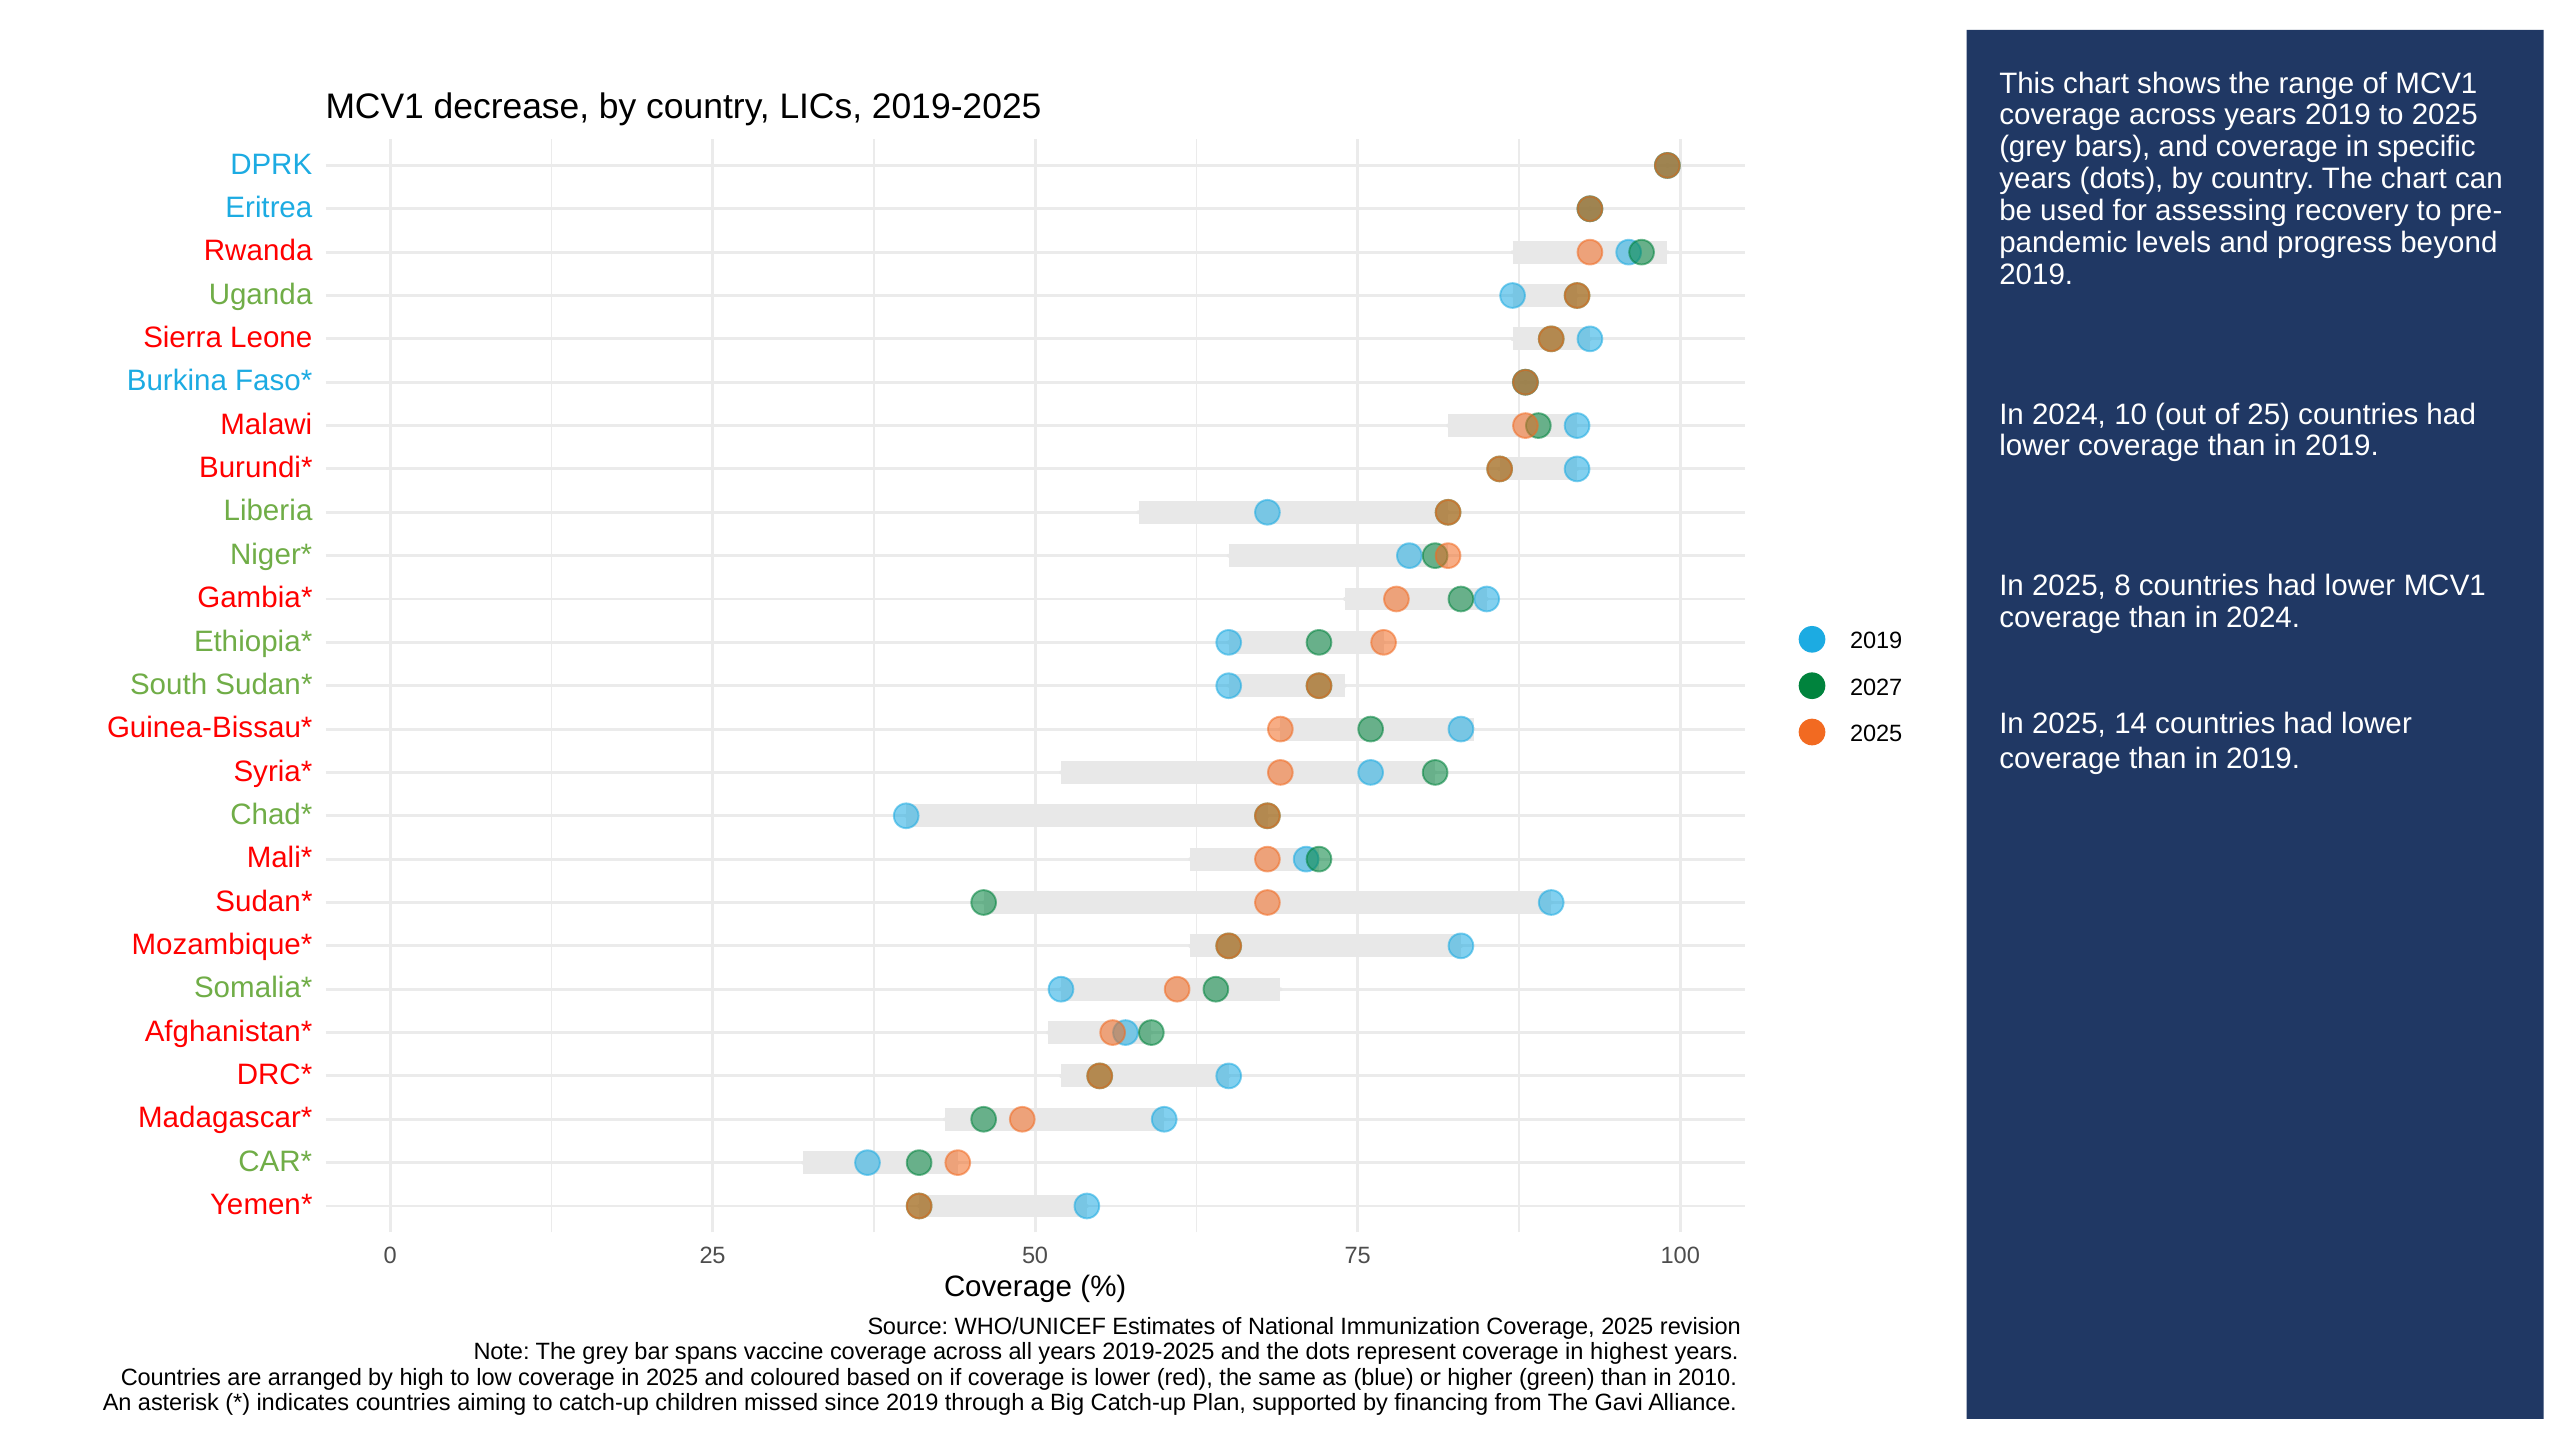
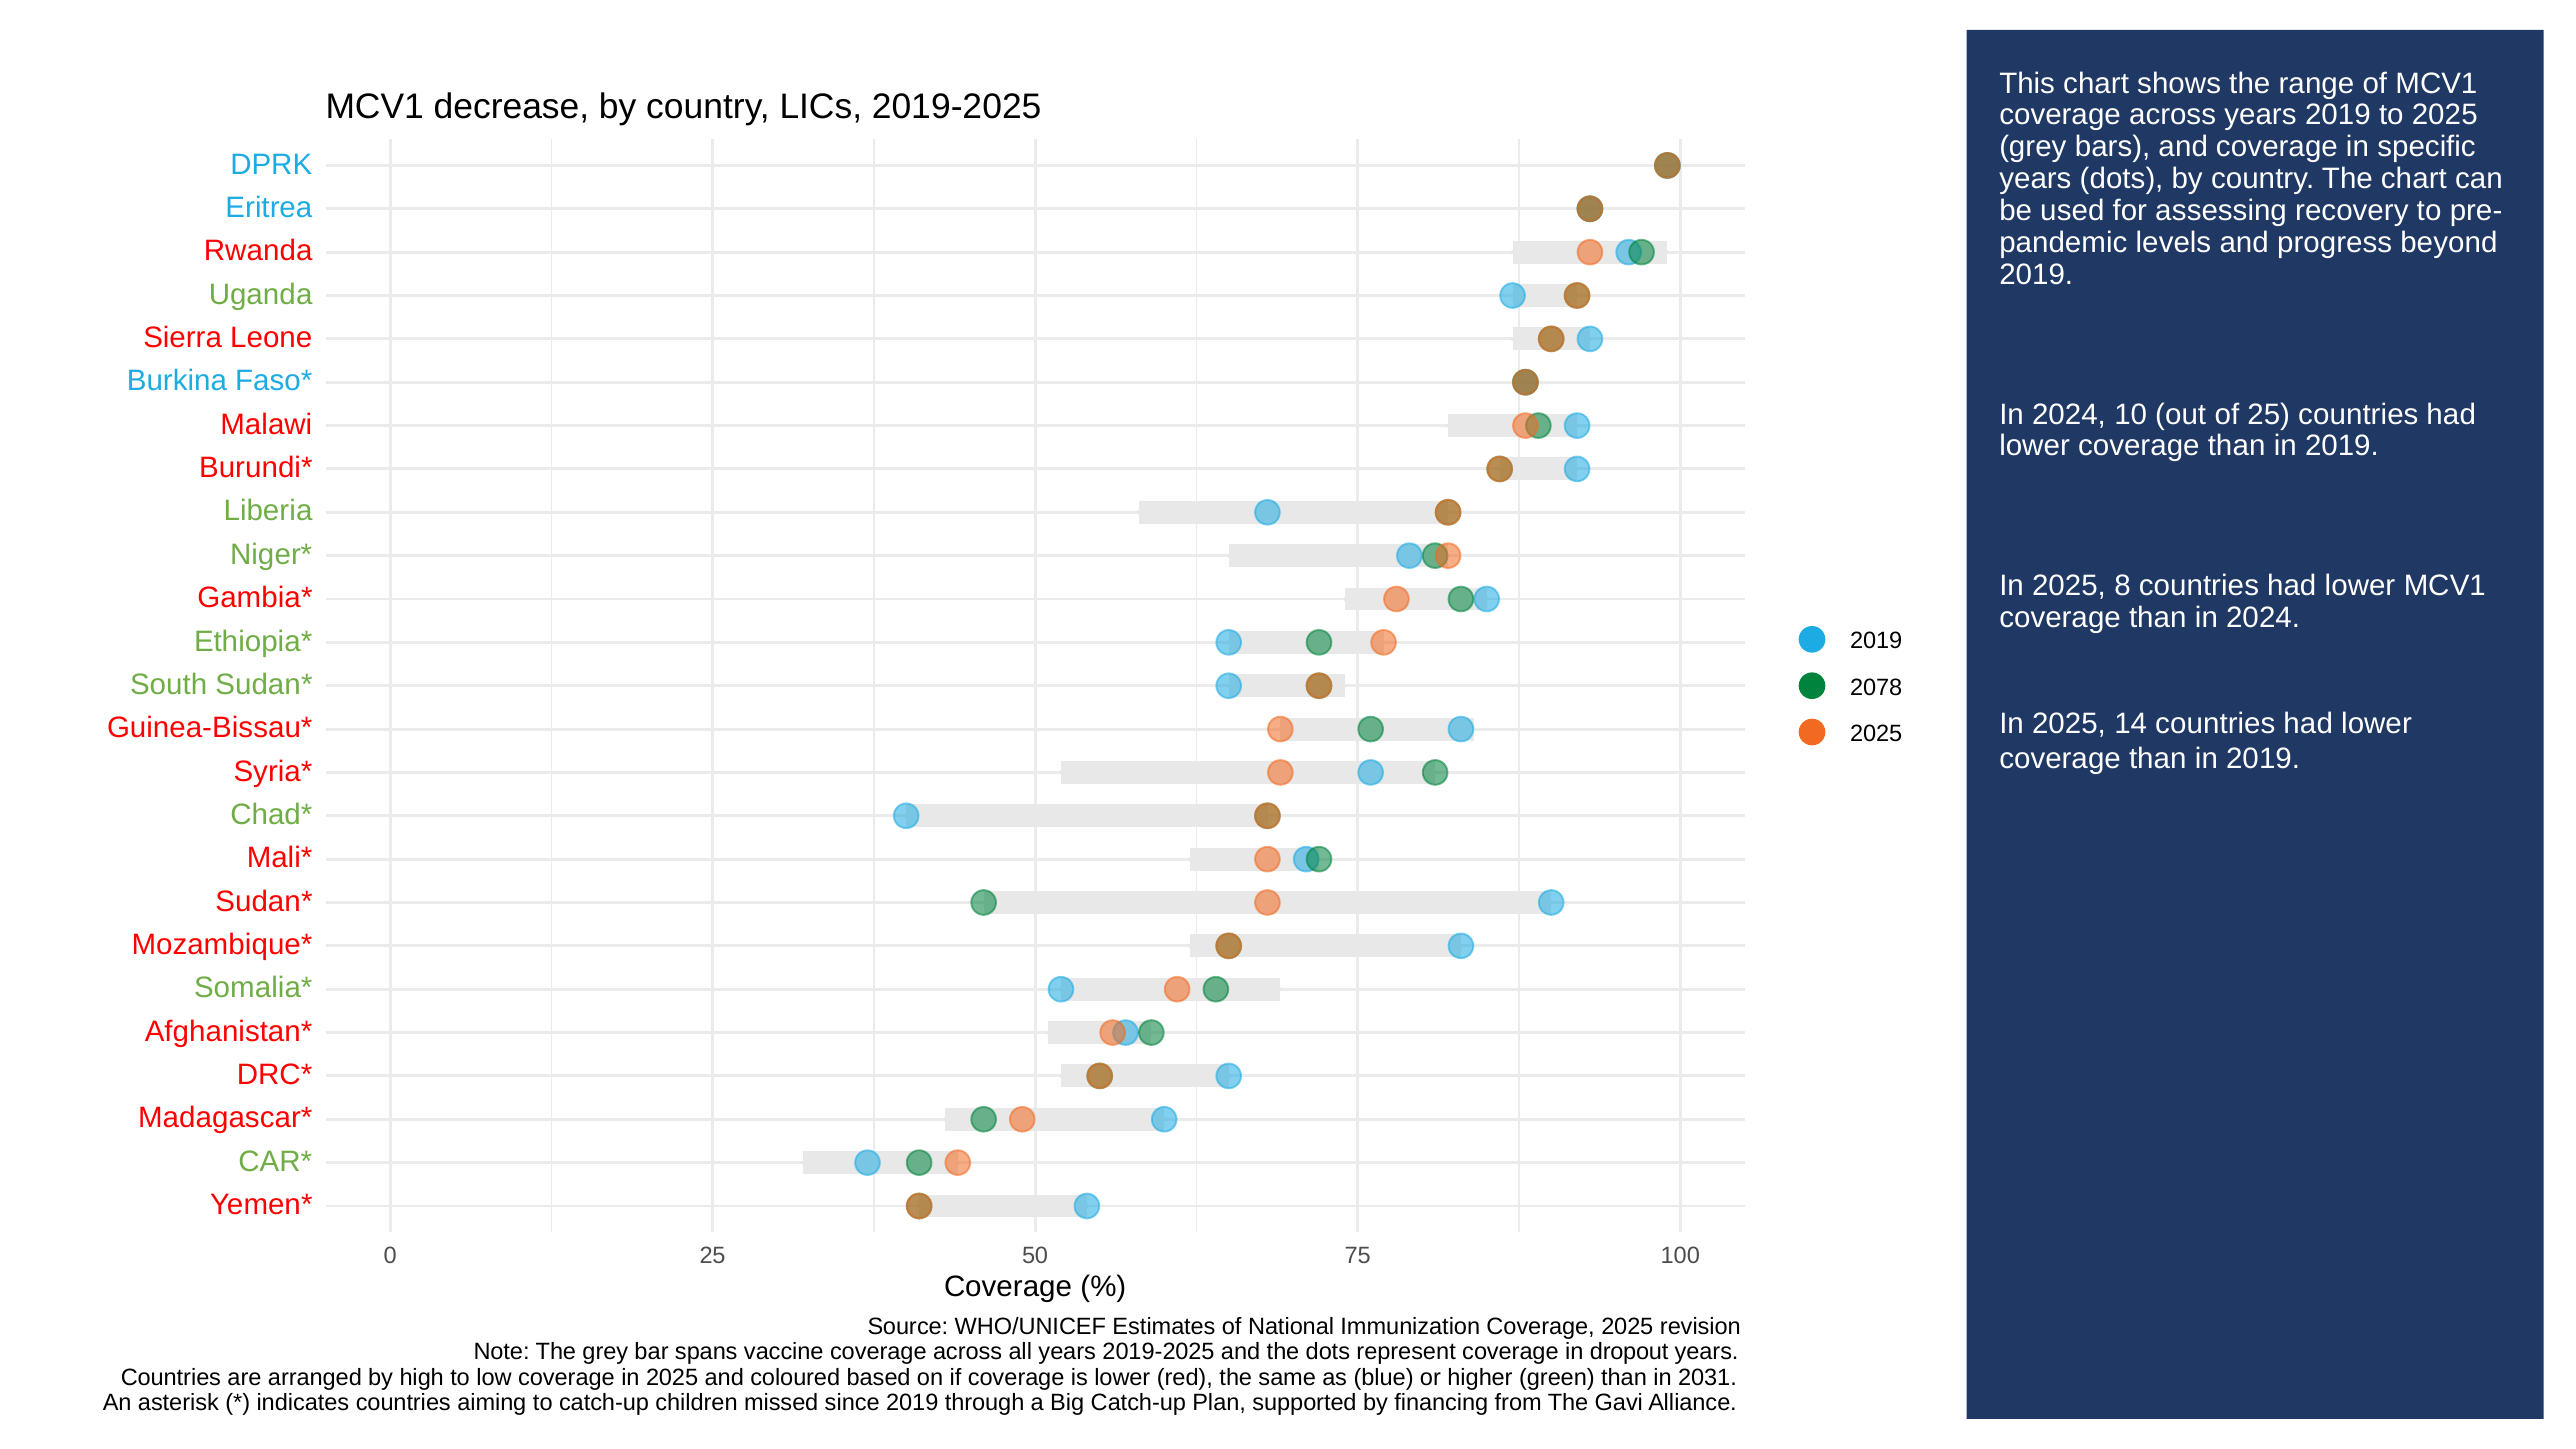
2027: 2027 -> 2078 (1876, 687)
highest: highest -> dropout (1629, 1352)
2010: 2010 -> 2031 (1707, 1378)
